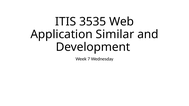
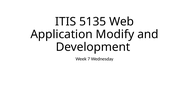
3535: 3535 -> 5135 (93, 22)
Similar: Similar -> Modify (115, 34)
